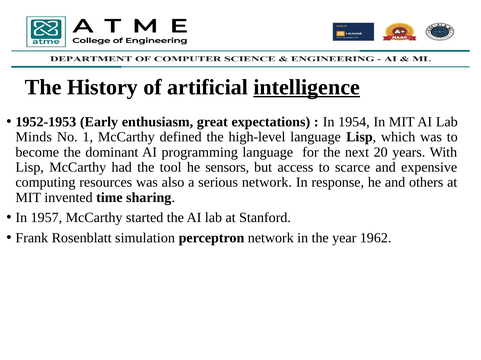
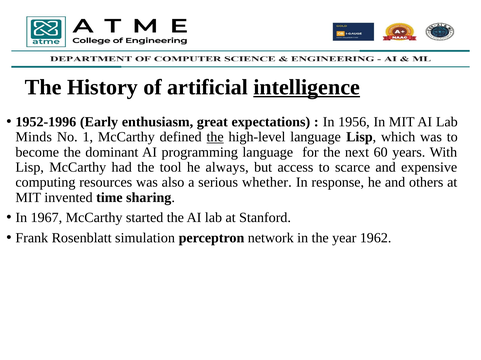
1952-1953: 1952-1953 -> 1952-1996 (46, 122)
1954: 1954 -> 1956 (354, 122)
the underline: none -> present (215, 137)
20: 20 -> 60 (381, 152)
sensors: sensors -> always (227, 168)
serious network: network -> whether (267, 183)
1957: 1957 -> 1967 (46, 218)
